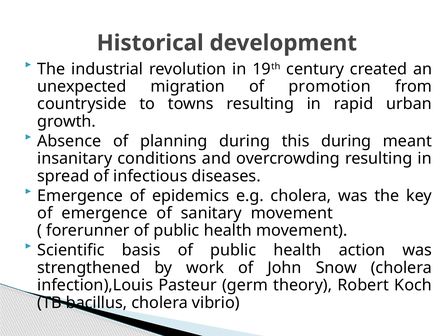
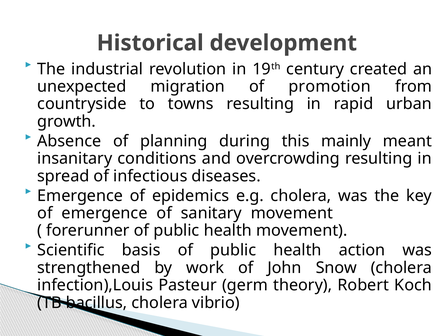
this during: during -> mainly (346, 141)
